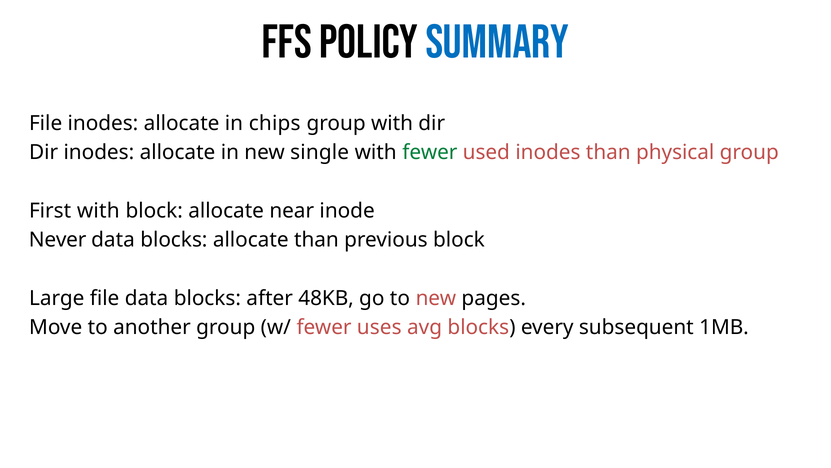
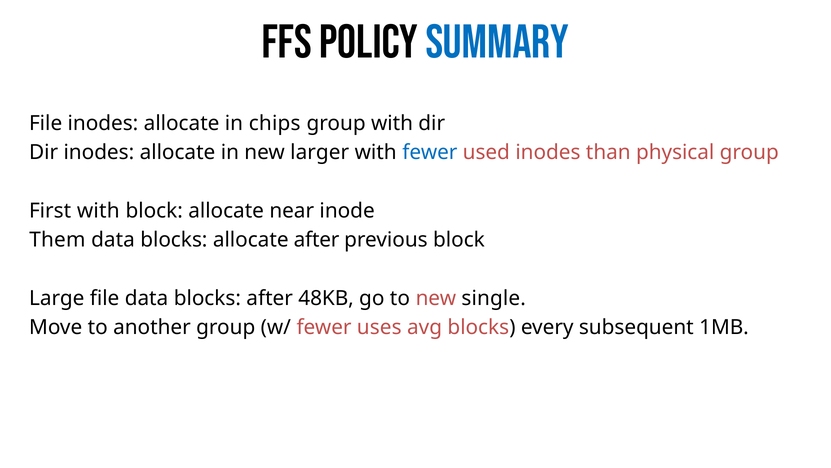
single: single -> larger (320, 152)
fewer colour: green -> blue (430, 152)
Never: Never -> Them (57, 240)
allocate than: than -> after (317, 240)
pages: pages -> single (494, 298)
